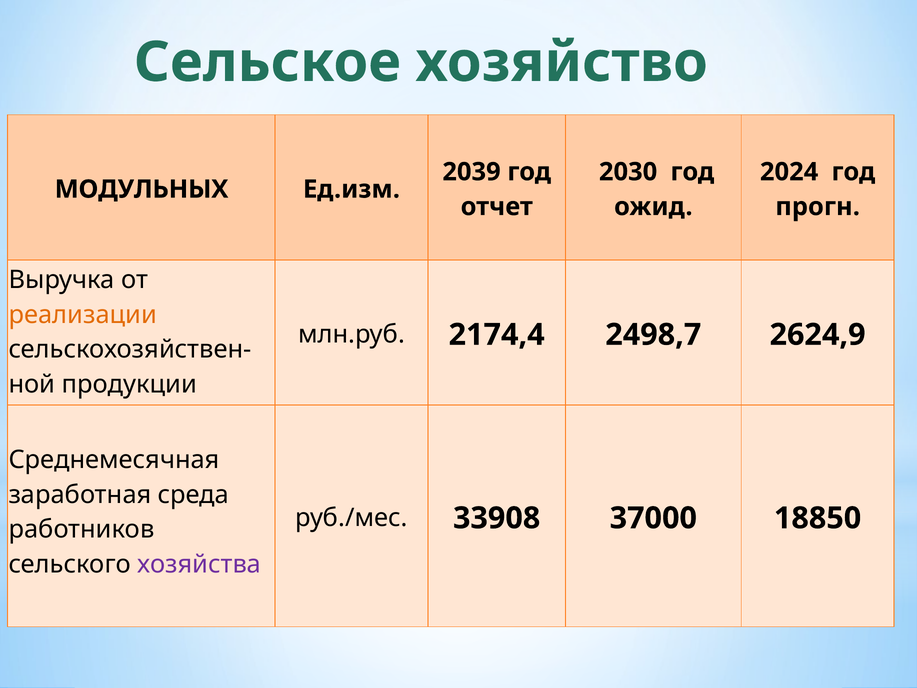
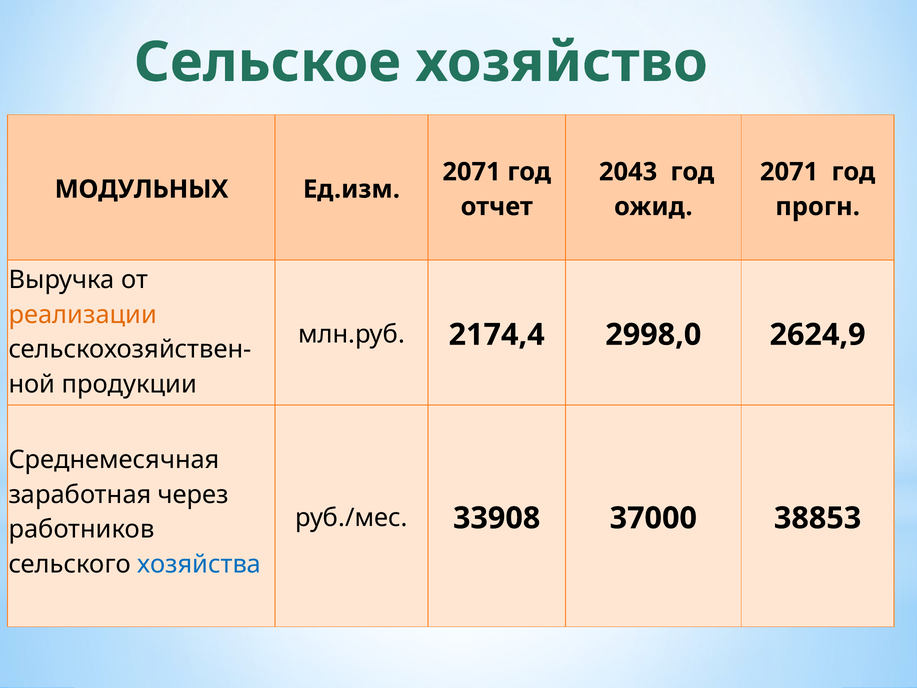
2039: 2039 -> 2071 (472, 172)
2030: 2030 -> 2043 (628, 172)
2024: 2024 -> 2071 (789, 172)
2498,7: 2498,7 -> 2998,0 (653, 335)
среда: среда -> через (193, 495)
18850: 18850 -> 38853 (818, 518)
хозяйства colour: purple -> blue (199, 564)
